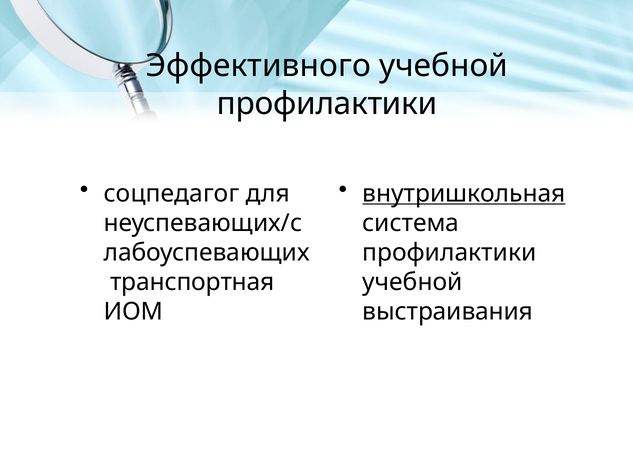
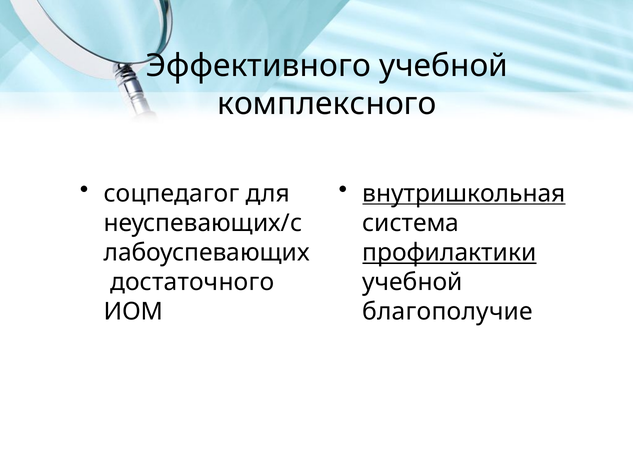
профилактики: профилактики -> комплексного (327, 104)
профилактики underline: none -> present (449, 253)
транспортная: транспортная -> достаточного (192, 282)
выстраивания: выстраивания -> благополучие (448, 312)
